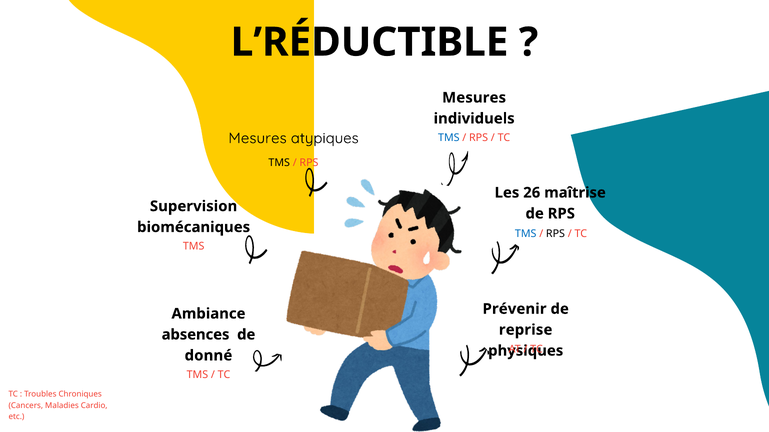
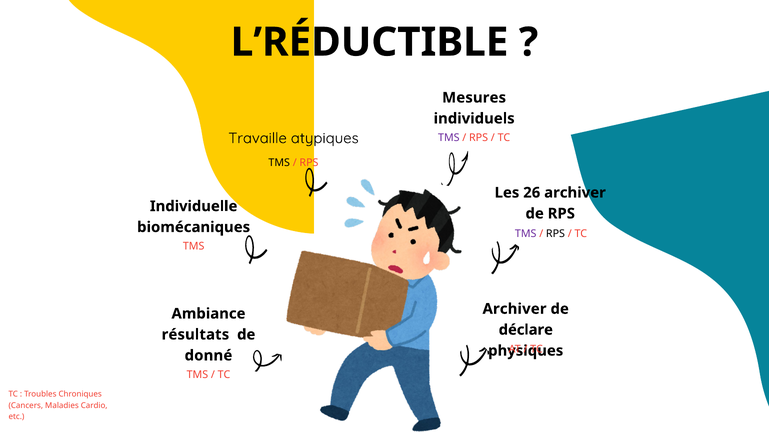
Mesures: Mesures -> Travaille (258, 138)
TMS colour: blue -> purple (449, 138)
26 maîtrise: maîtrise -> archiver (575, 193)
Supervision: Supervision -> Individuelle (194, 207)
TMS colour: blue -> purple (526, 234)
Prévenir: Prévenir -> Archiver (515, 309)
reprise: reprise -> déclare (526, 330)
absences: absences -> résultats (195, 335)
